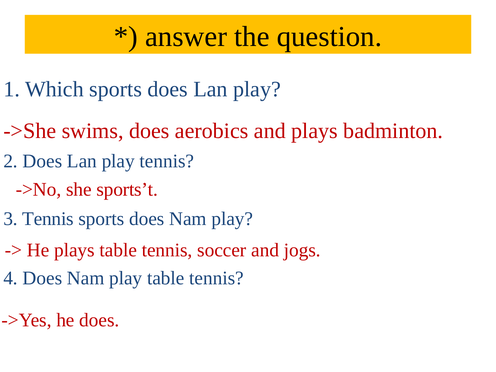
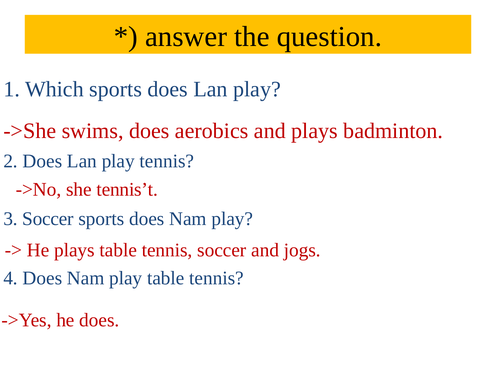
sports’t: sports’t -> tennis’t (127, 189)
3 Tennis: Tennis -> Soccer (48, 219)
